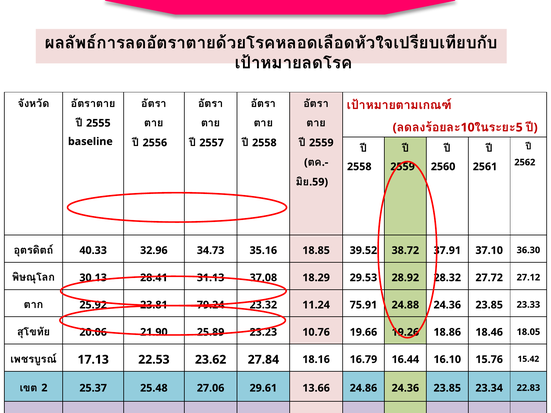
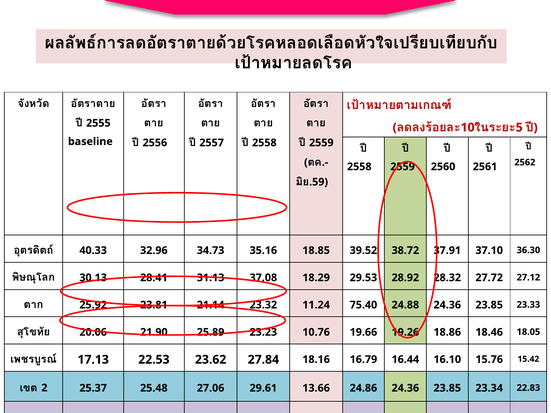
79.24: 79.24 -> 21.14 (211, 305)
75.91: 75.91 -> 75.40 (363, 305)
